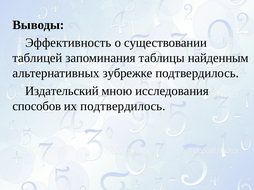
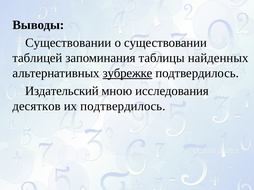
Эффективность: Эффективность -> Существовании (68, 43)
найденным: найденным -> найденных (218, 58)
зубрежке underline: none -> present (128, 73)
способов: способов -> десятков (37, 106)
